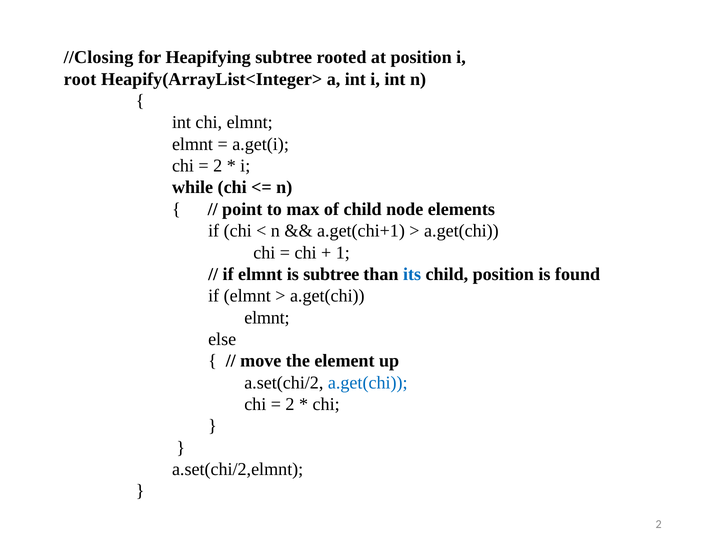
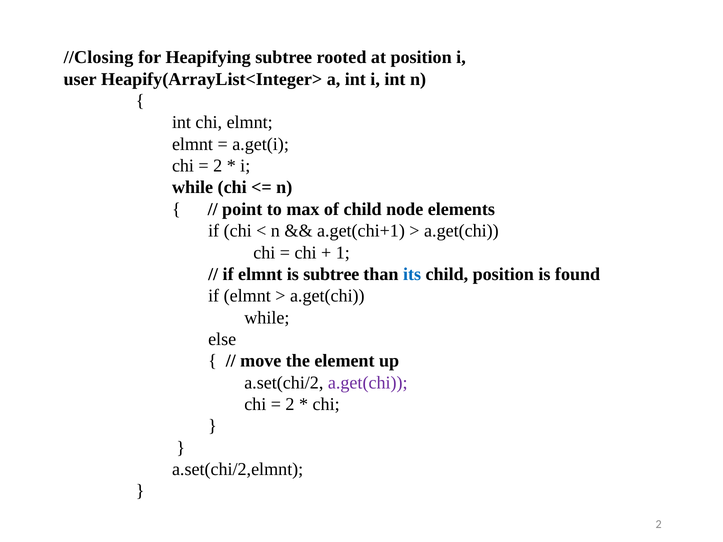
root: root -> user (80, 79)
elmnt: elmnt -> while (267, 318)
a.get(chi colour: blue -> purple (368, 383)
